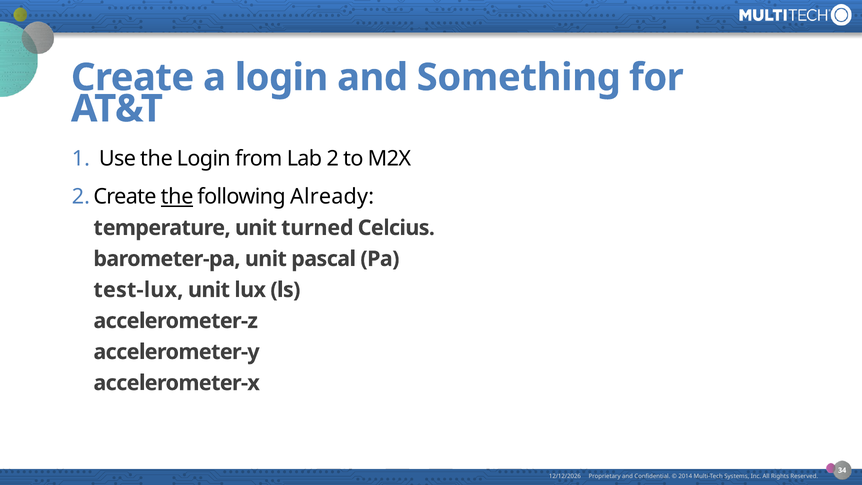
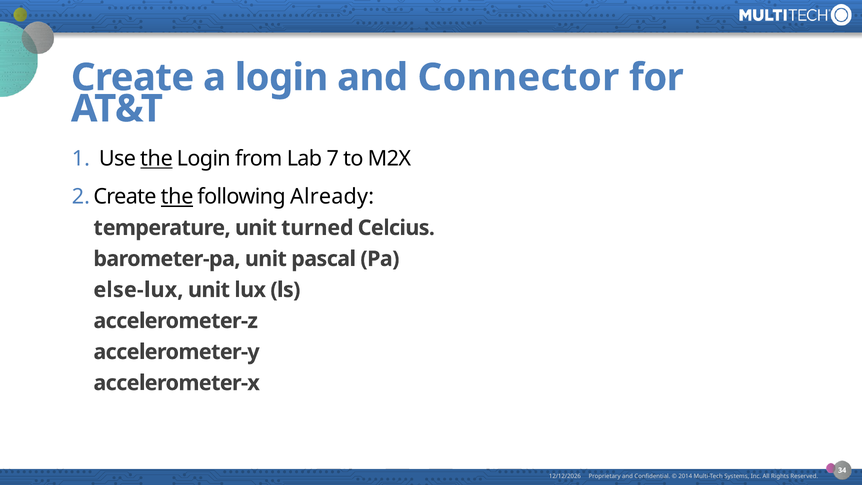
Something: Something -> Connector (518, 78)
the underline: none -> present (156, 159)
2: 2 -> 7 (333, 159)
test-lux: test-lux -> else-lux (138, 290)
